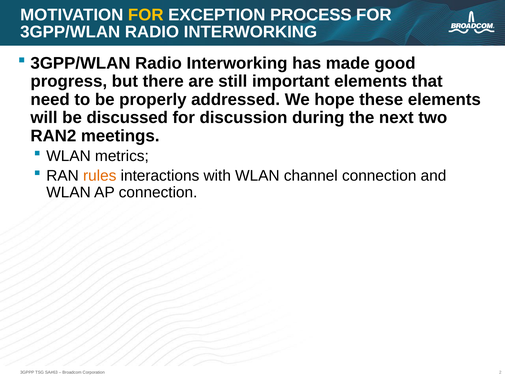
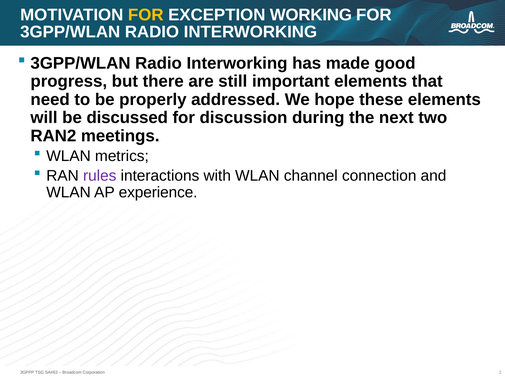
PROCESS: PROCESS -> WORKING (311, 15)
rules colour: orange -> purple (100, 176)
AP connection: connection -> experience (158, 192)
